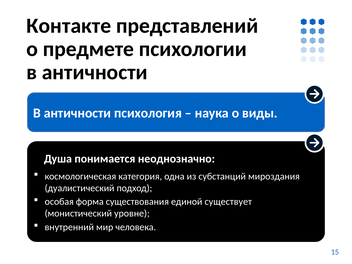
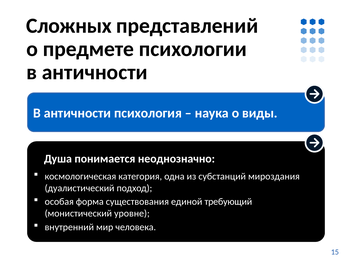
Контакте: Контакте -> Сложных (69, 26)
существует: существует -> требующий (228, 202)
